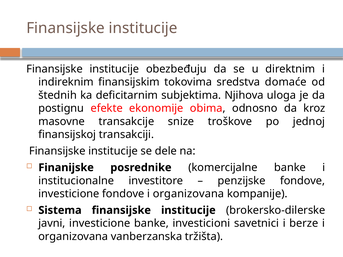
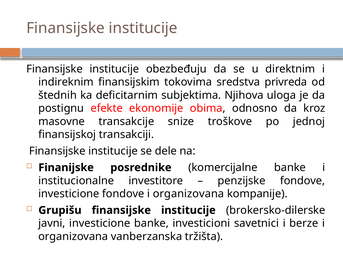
domaće: domaće -> privreda (286, 82)
Sistema: Sistema -> Grupišu (60, 210)
